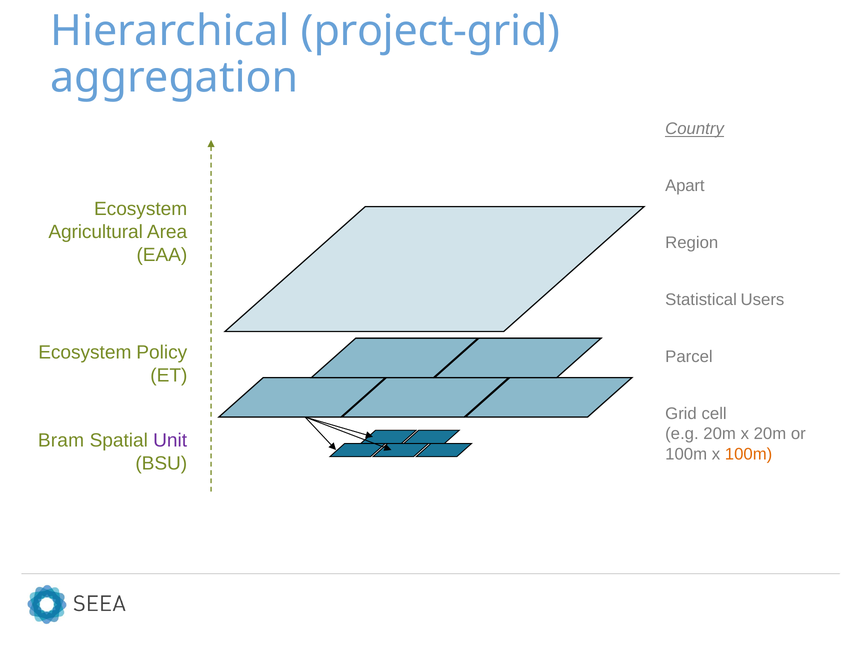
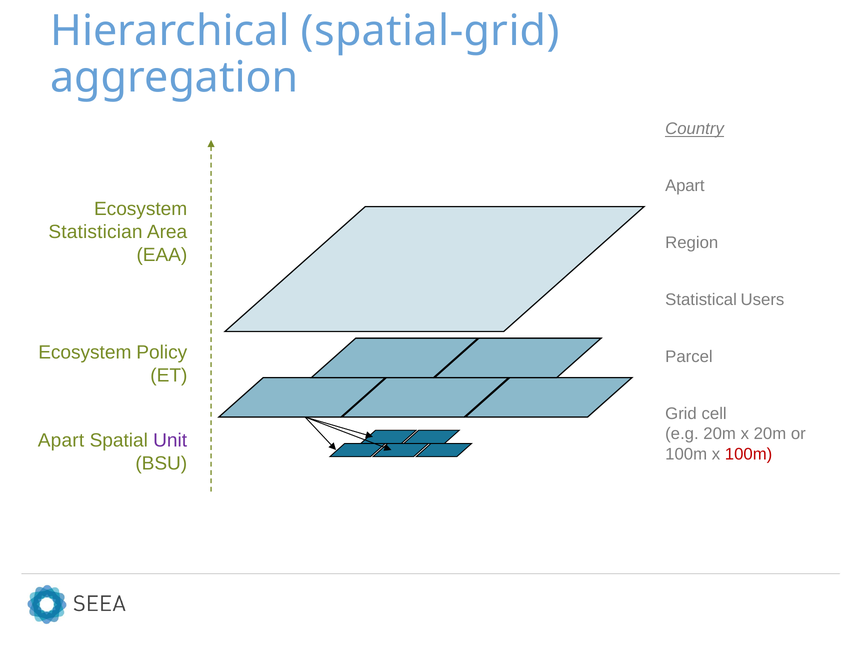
project-grid: project-grid -> spatial-grid (430, 31)
Agricultural: Agricultural -> Statistician (96, 232)
Bram: Bram -> Apart (61, 440)
100m colour: orange -> red (749, 454)
